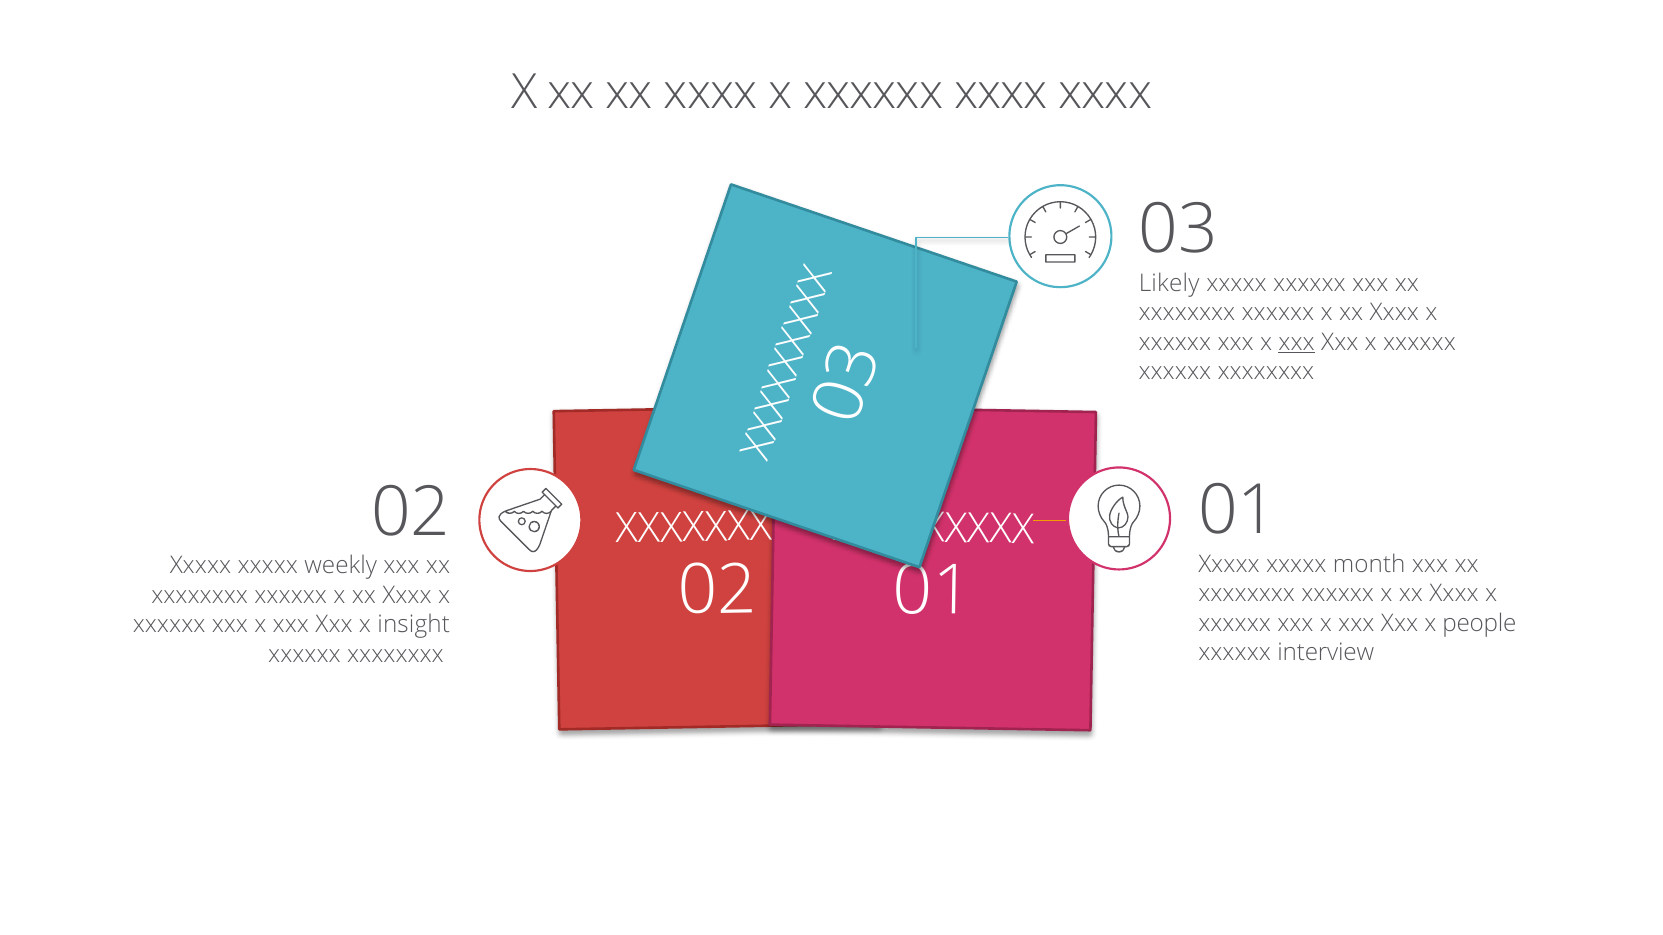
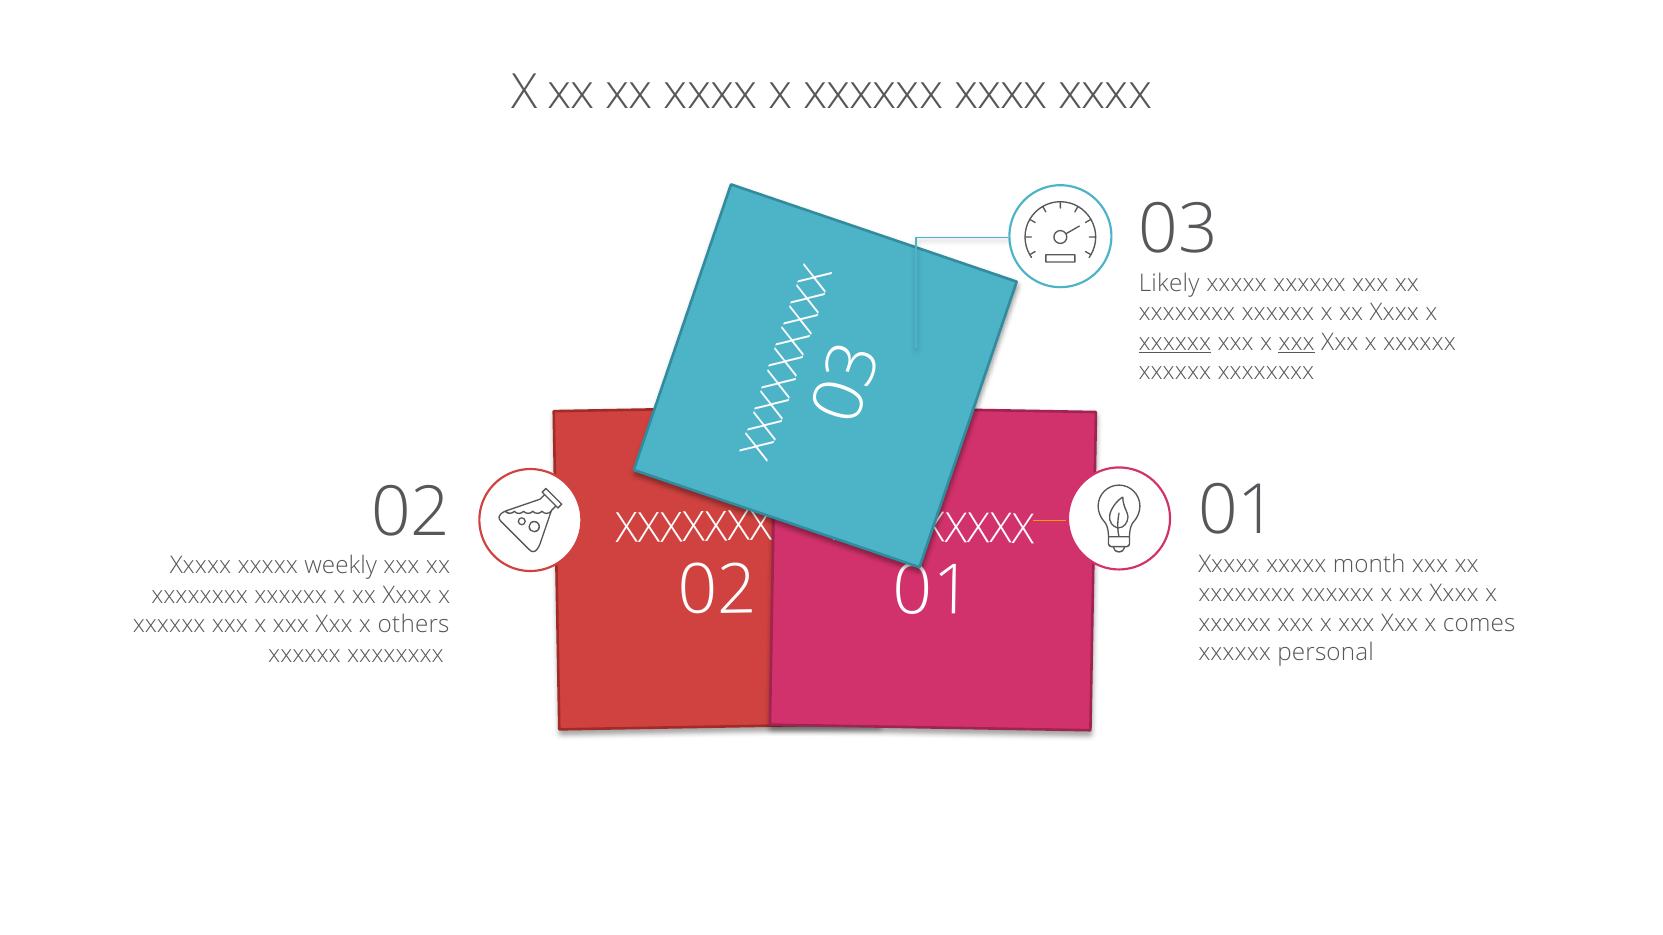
xxxxxx underline: none -> present (1175, 342)
people: people -> comes (1479, 623)
insight: insight -> others (414, 625)
interview: interview -> personal (1326, 653)
